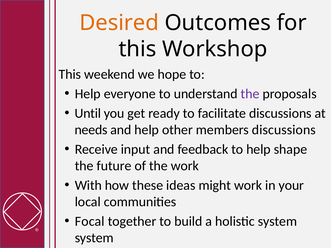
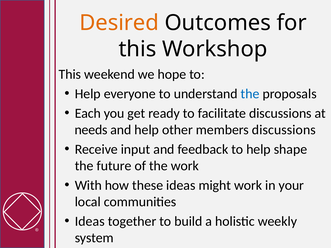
the colour: purple -> blue (250, 94)
Until: Until -> Each (88, 113)
Focal: Focal -> Ideas (90, 221)
holistic system: system -> weekly (277, 221)
